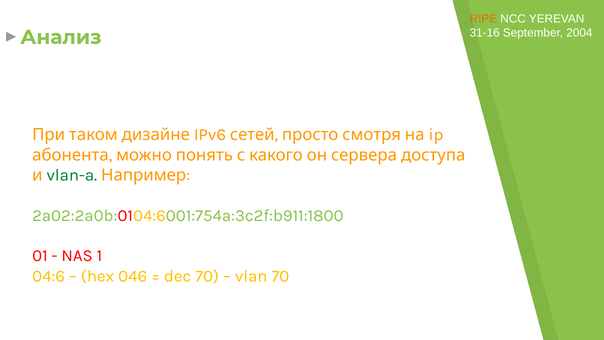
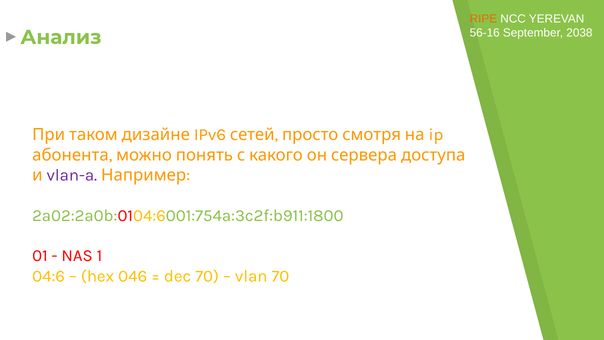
31-16: 31-16 -> 56-16 (485, 33)
2004: 2004 -> 2038 (579, 33)
vlan-a colour: green -> purple (72, 175)
